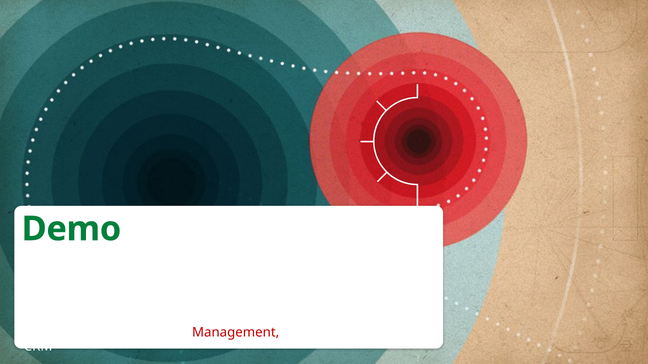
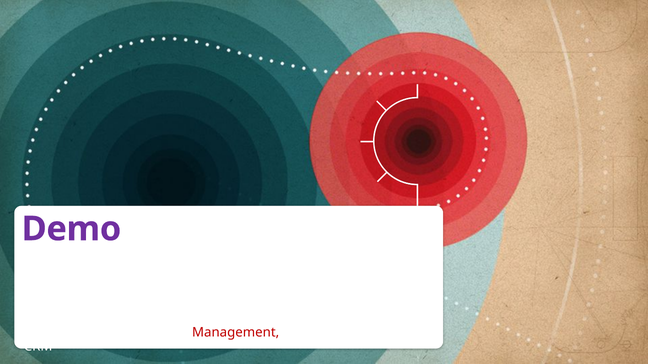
Demo colour: green -> purple (71, 229)
